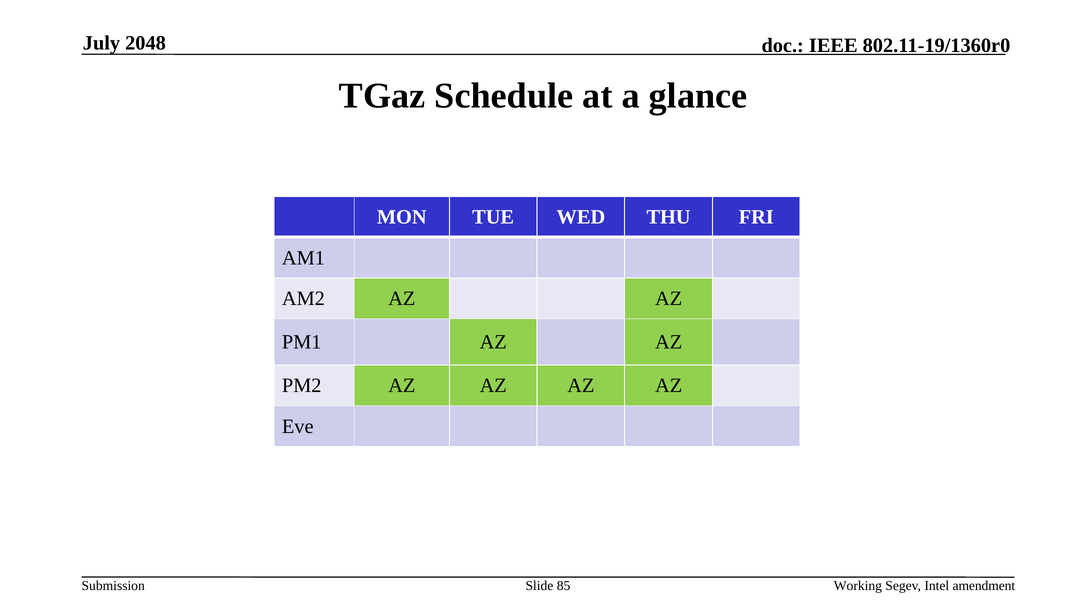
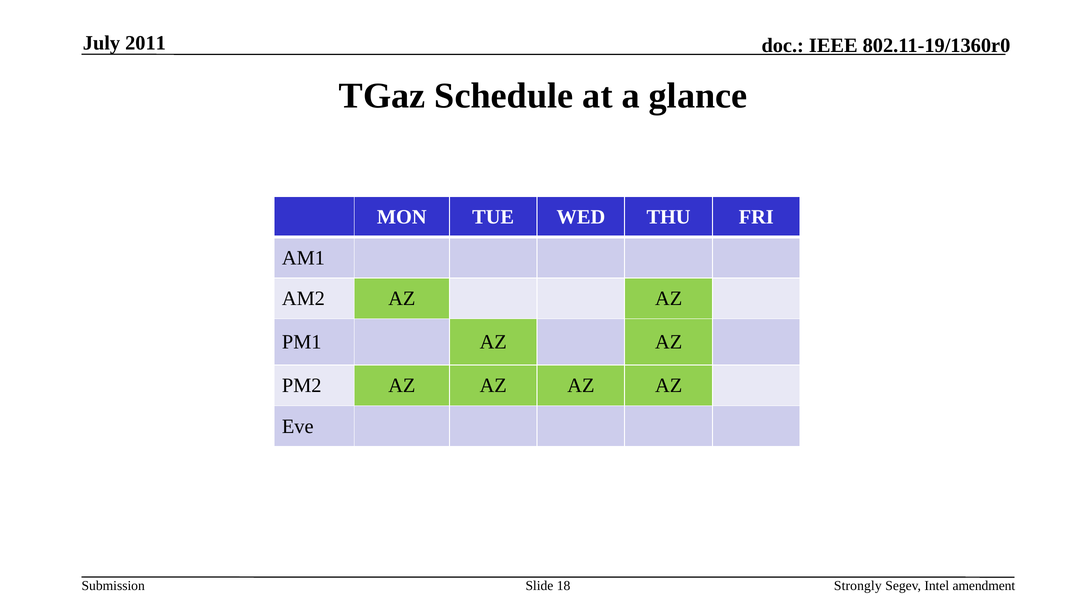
2048: 2048 -> 2011 (146, 43)
85: 85 -> 18 (564, 586)
Working: Working -> Strongly (858, 586)
